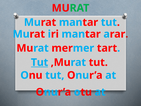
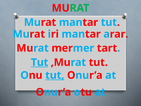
tut underline: none -> present (55, 75)
